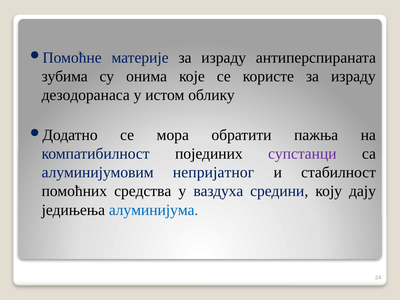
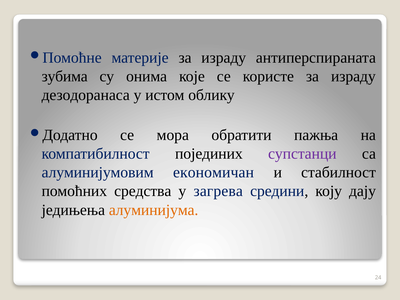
непријатног: непријатног -> економичан (214, 173)
ваздуха: ваздуха -> загрева (218, 191)
алуминијума colour: blue -> orange (154, 210)
